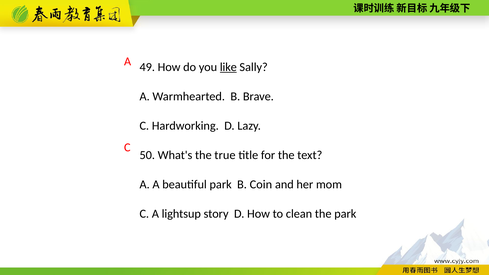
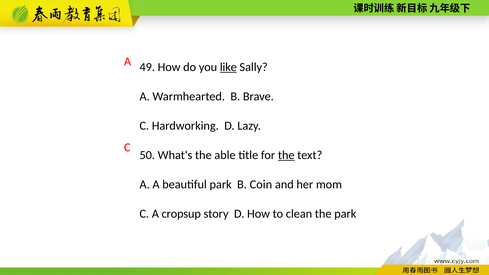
true: true -> able (225, 155)
the underline: none -> present (286, 155)
lights: lights -> crops (175, 214)
